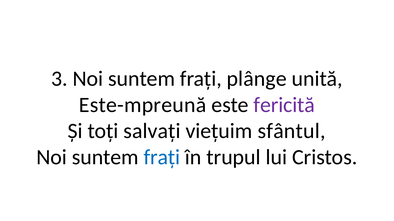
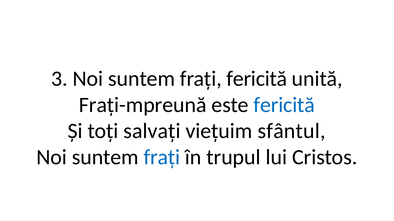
frați plânge: plânge -> fericită (257, 79)
Este-mpreună: Este-mpreună -> Frați-mpreună (143, 105)
fericită colour: purple -> blue (284, 105)
